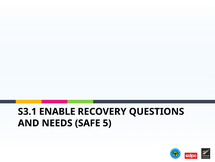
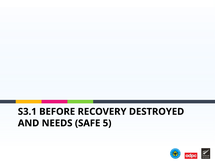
ENABLE: ENABLE -> BEFORE (57, 111)
QUESTIONS: QUESTIONS -> DESTROYED (157, 111)
